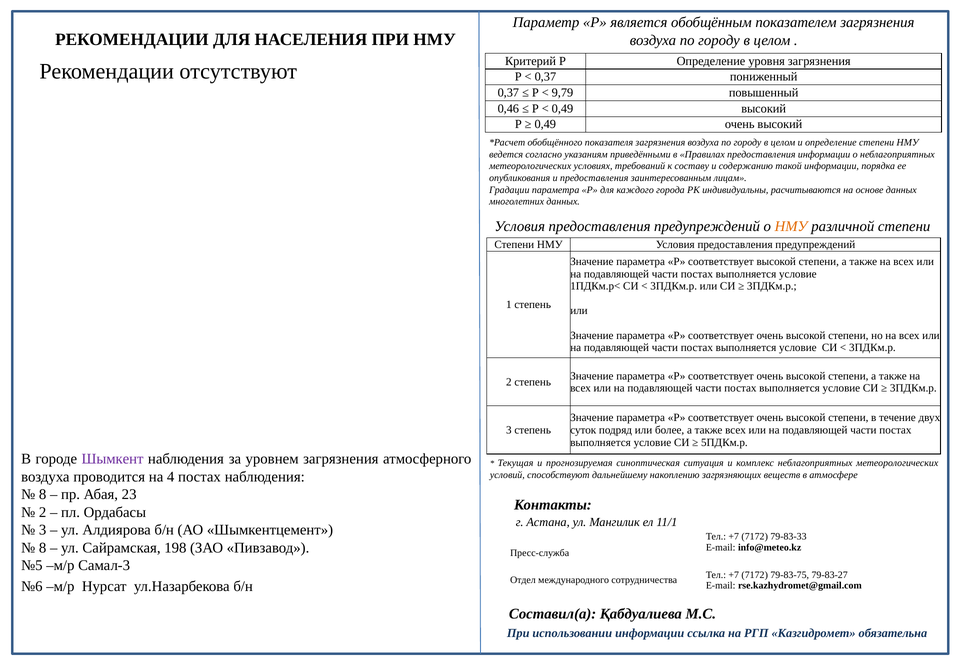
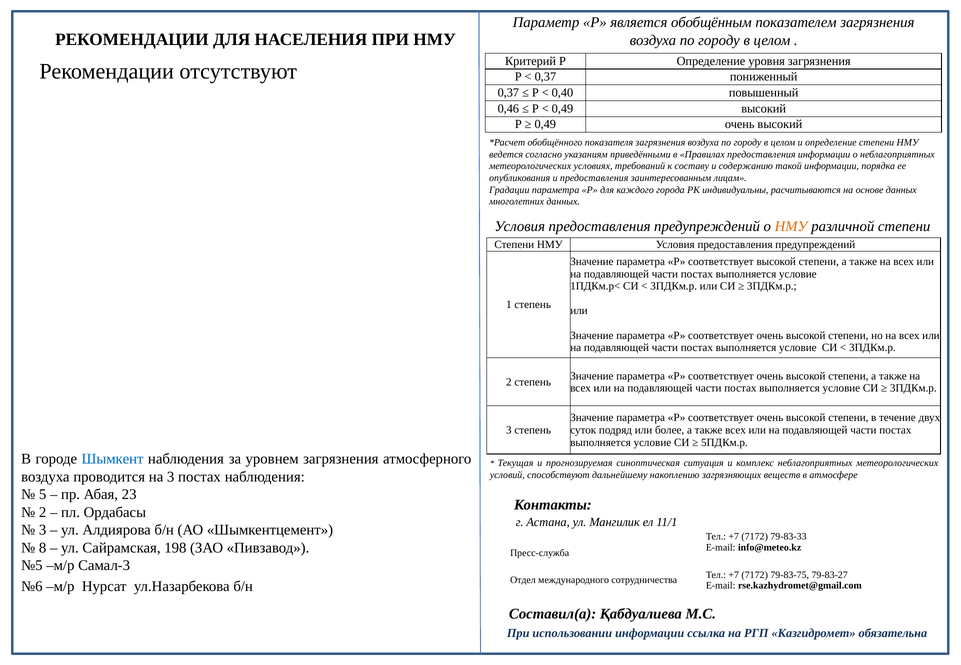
9,79: 9,79 -> 0,40 (562, 93)
Шымкент colour: purple -> blue (113, 459)
на 4: 4 -> 3 (171, 477)
8: 8 -> 5 (43, 495)
